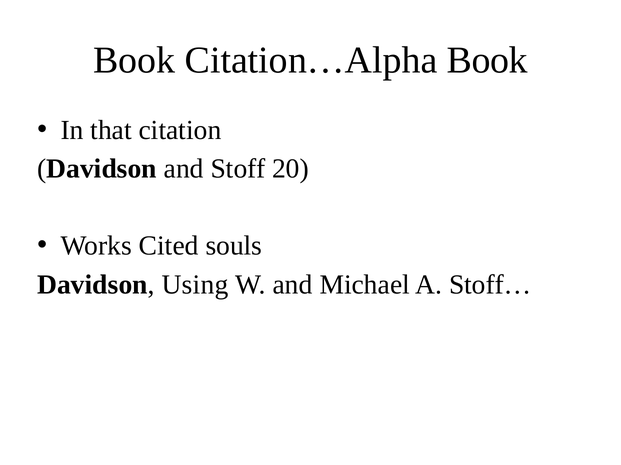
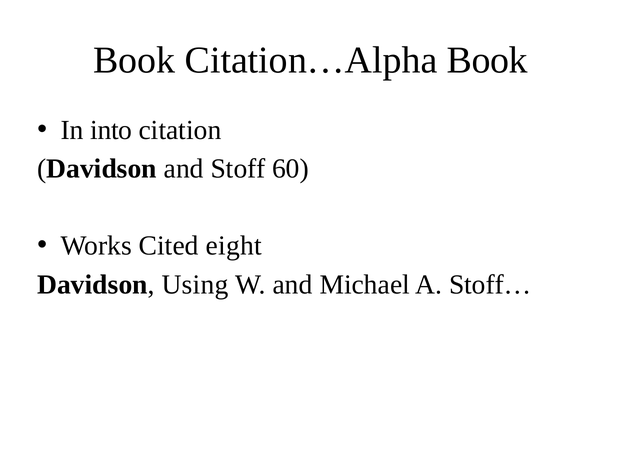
that: that -> into (111, 130)
20: 20 -> 60 (290, 169)
souls: souls -> eight (234, 246)
